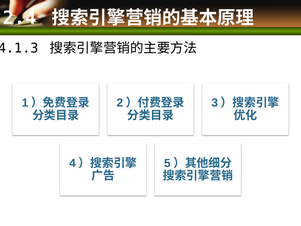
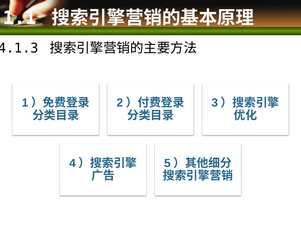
2.4: 2.4 -> 1.1 (20, 18)
